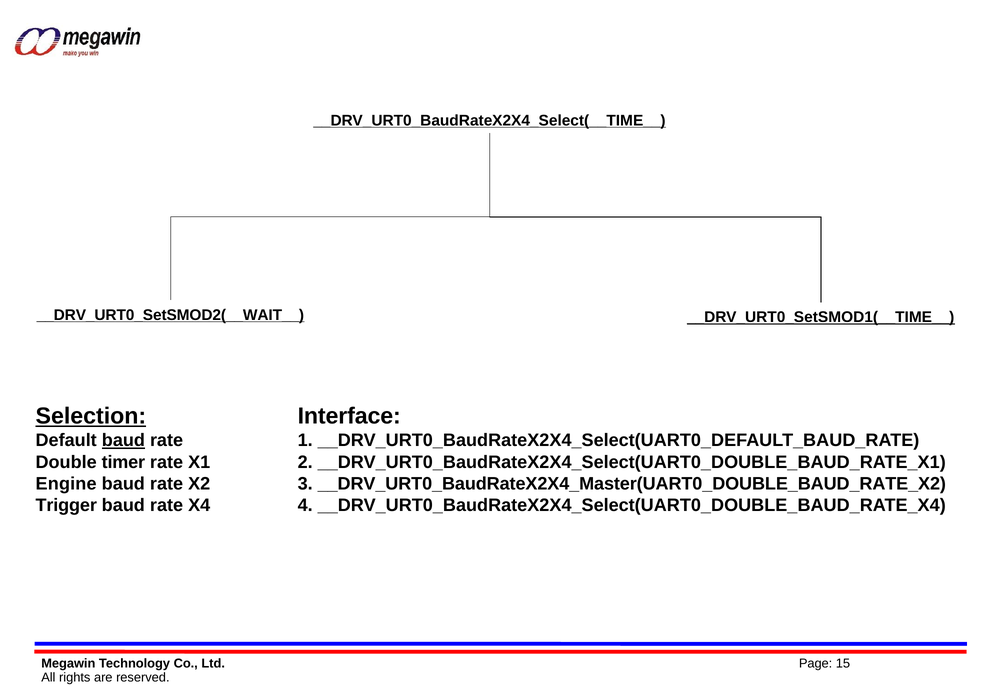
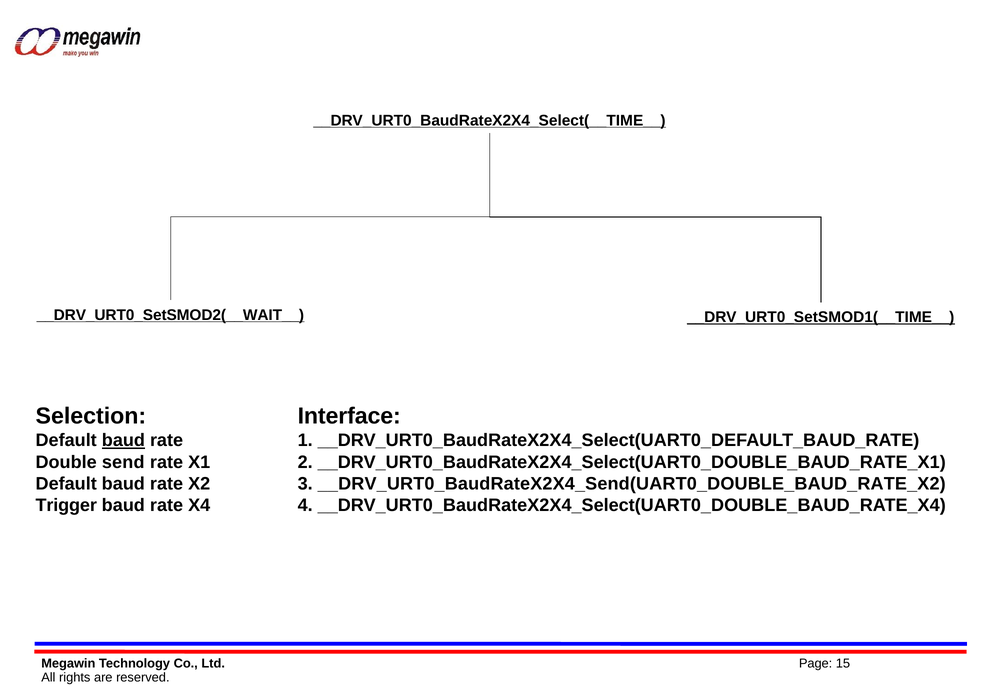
Selection underline: present -> none (91, 416)
timer: timer -> send (123, 462)
Engine: Engine -> Default (66, 484)
__DRV_URT0_BaudRateX2X4_Master(UART0_DOUBLE_BAUD_RATE_X2: __DRV_URT0_BaudRateX2X4_Master(UART0_DOUBLE_BAUD_RATE_X2 -> __DRV_URT0_BaudRateX2X4_Send(UART0_DOUBLE_BAUD_RATE_X2 (632, 484)
